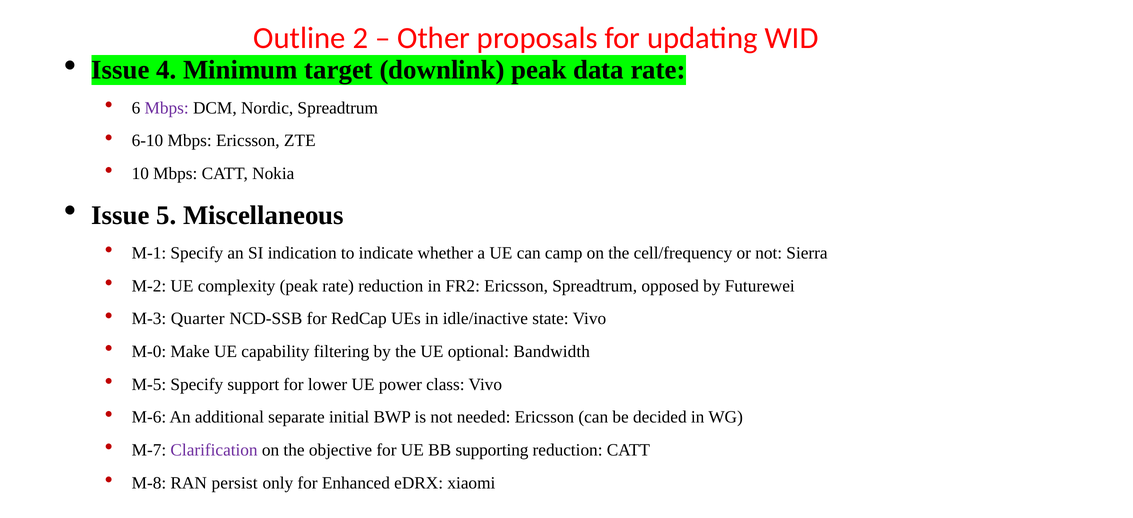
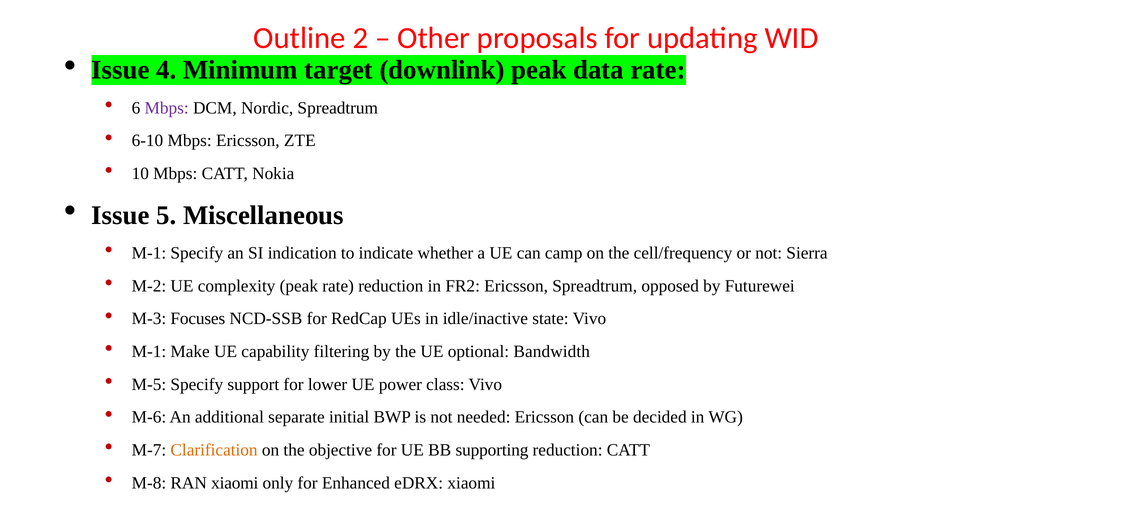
Quarter: Quarter -> Focuses (198, 319)
M-0: M-0 -> M-1 (149, 352)
Clarification colour: purple -> orange (214, 450)
RAN persist: persist -> xiaomi (235, 483)
